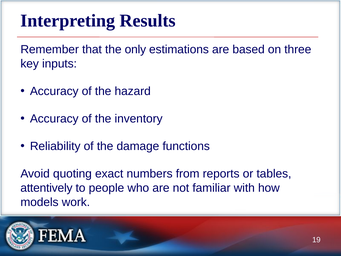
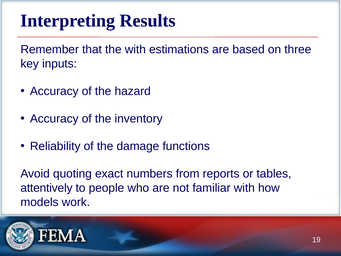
the only: only -> with (135, 49)
